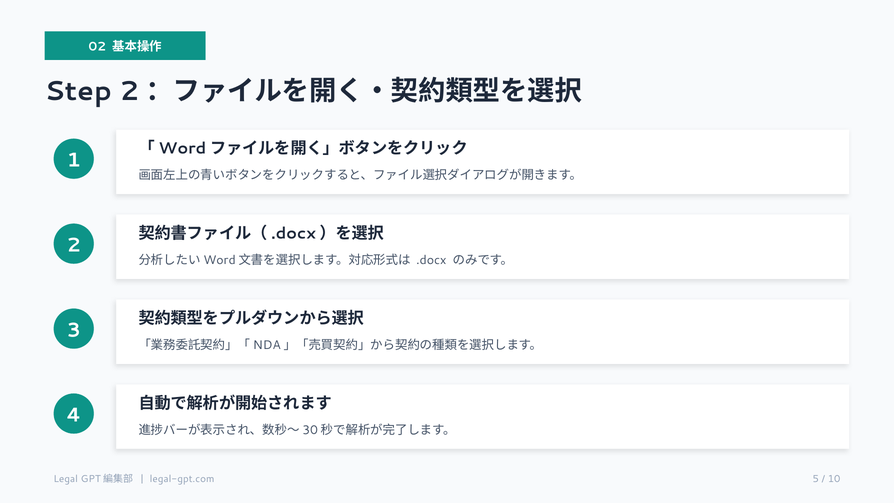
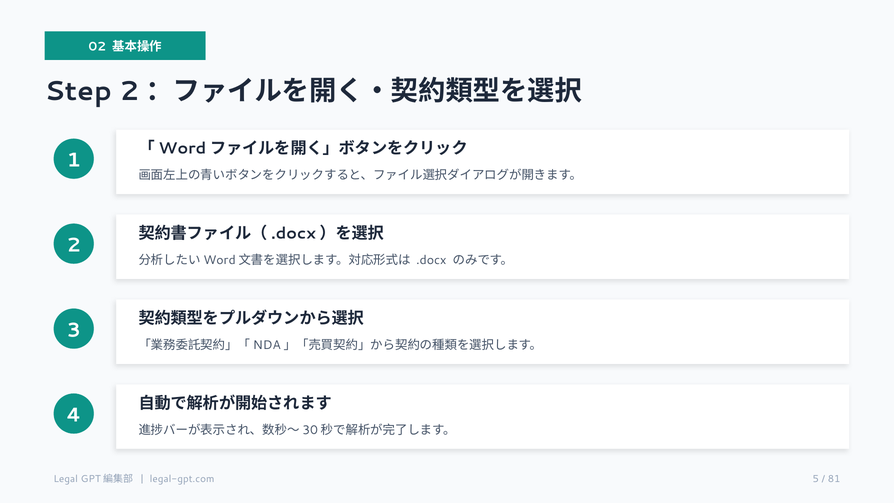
10: 10 -> 81 (834, 479)
